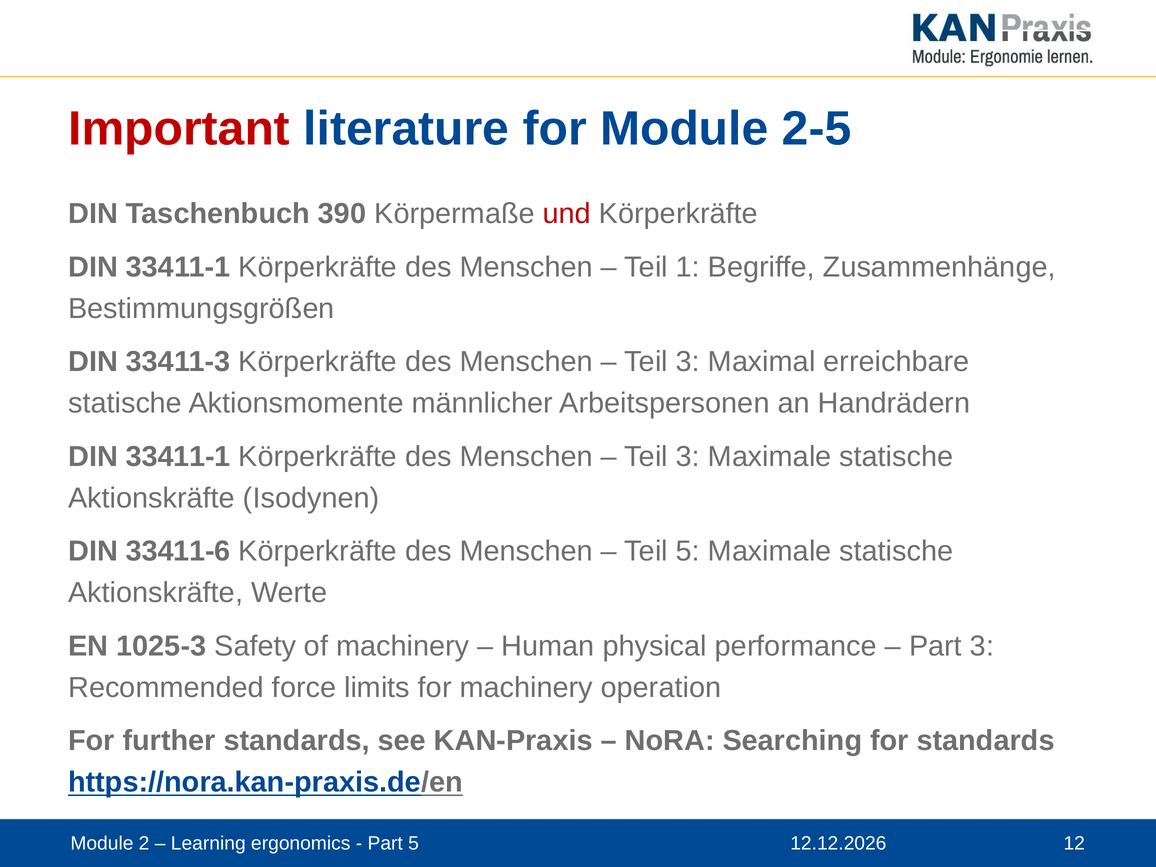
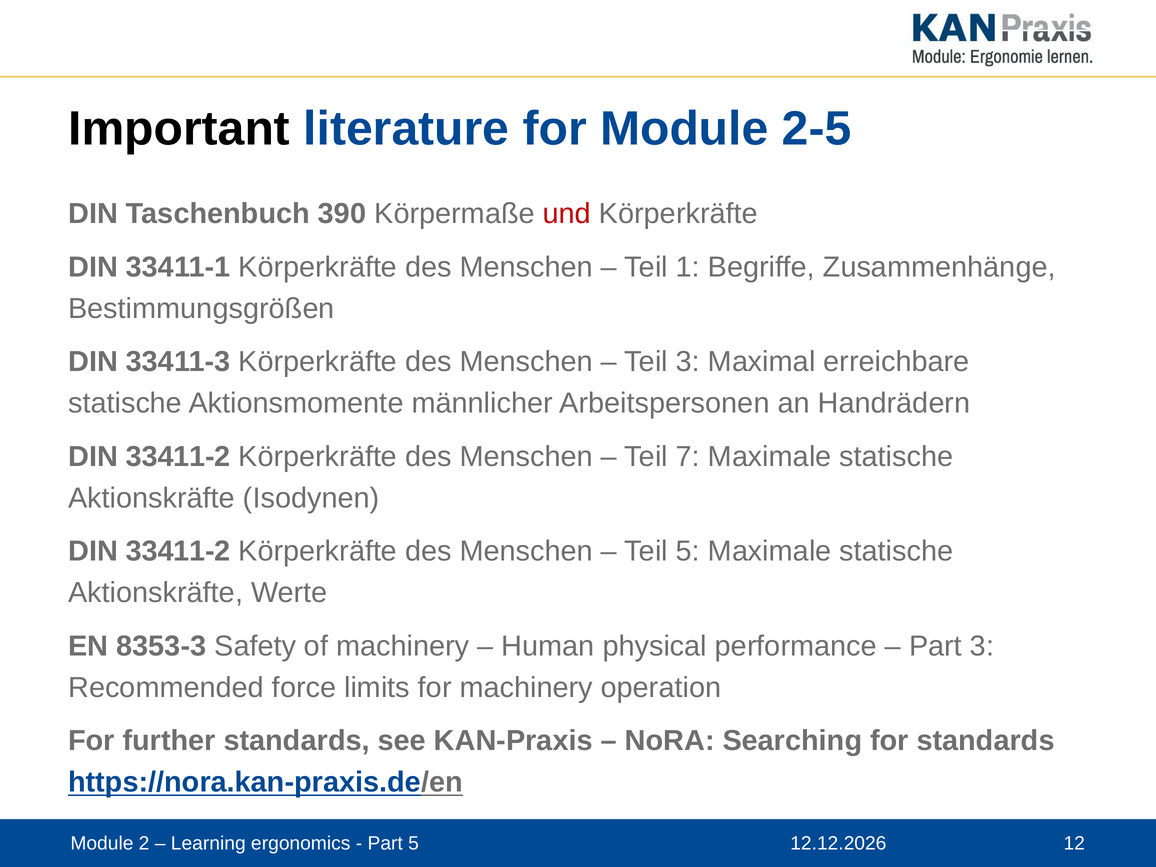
Important colour: red -> black (179, 129)
33411-1: 33411-1 -> 33411-2 (178, 457)
3: 3 -> 7 (688, 457)
33411-6: 33411-6 -> 33411-2 (178, 551)
1025-3: 1025-3 -> 8353-3 (161, 646)
